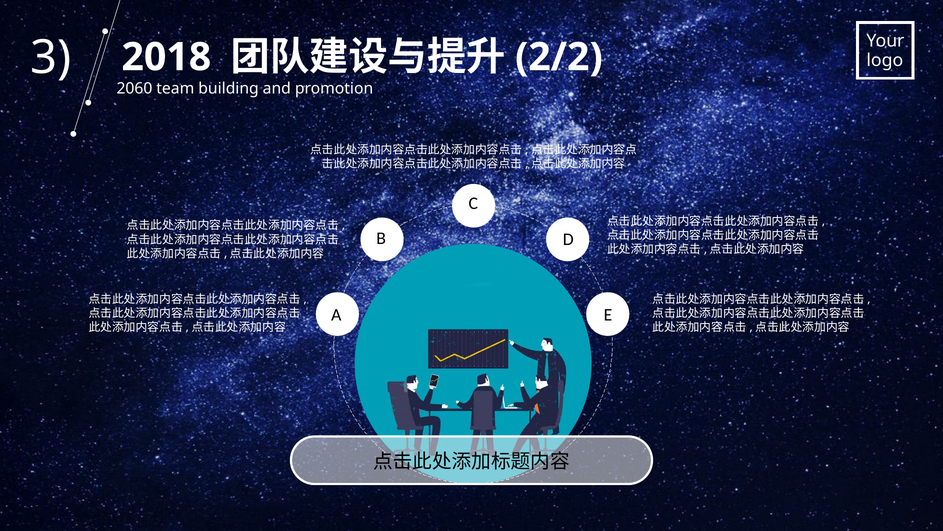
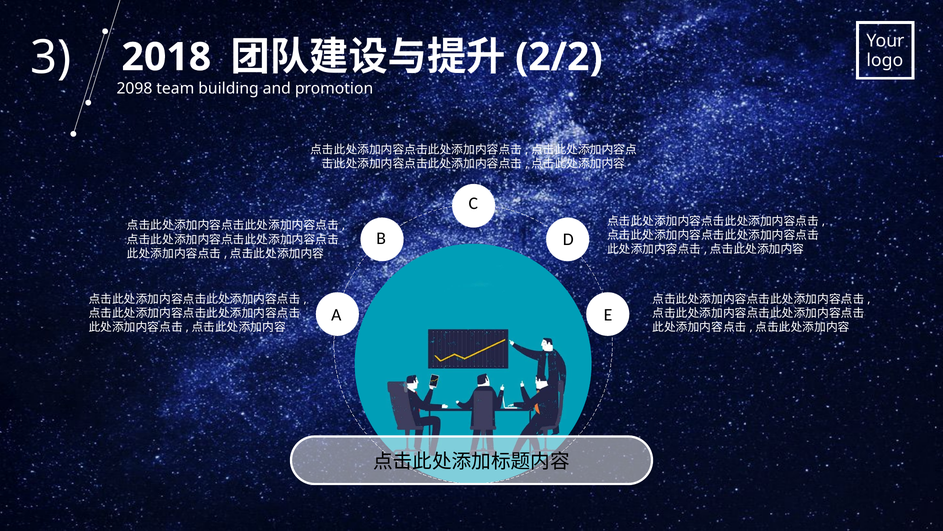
2060: 2060 -> 2098 (134, 89)
